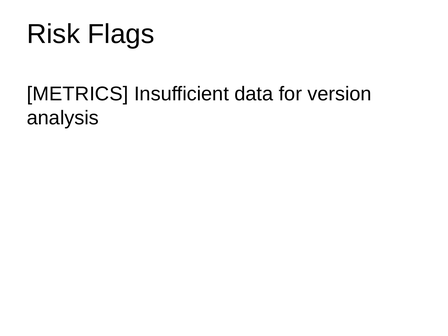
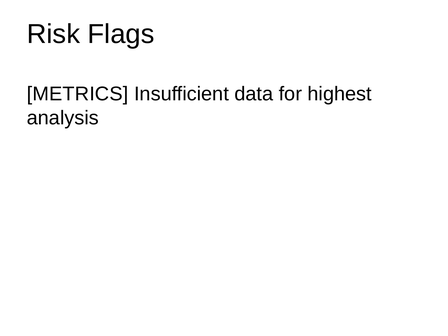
version: version -> highest (340, 94)
